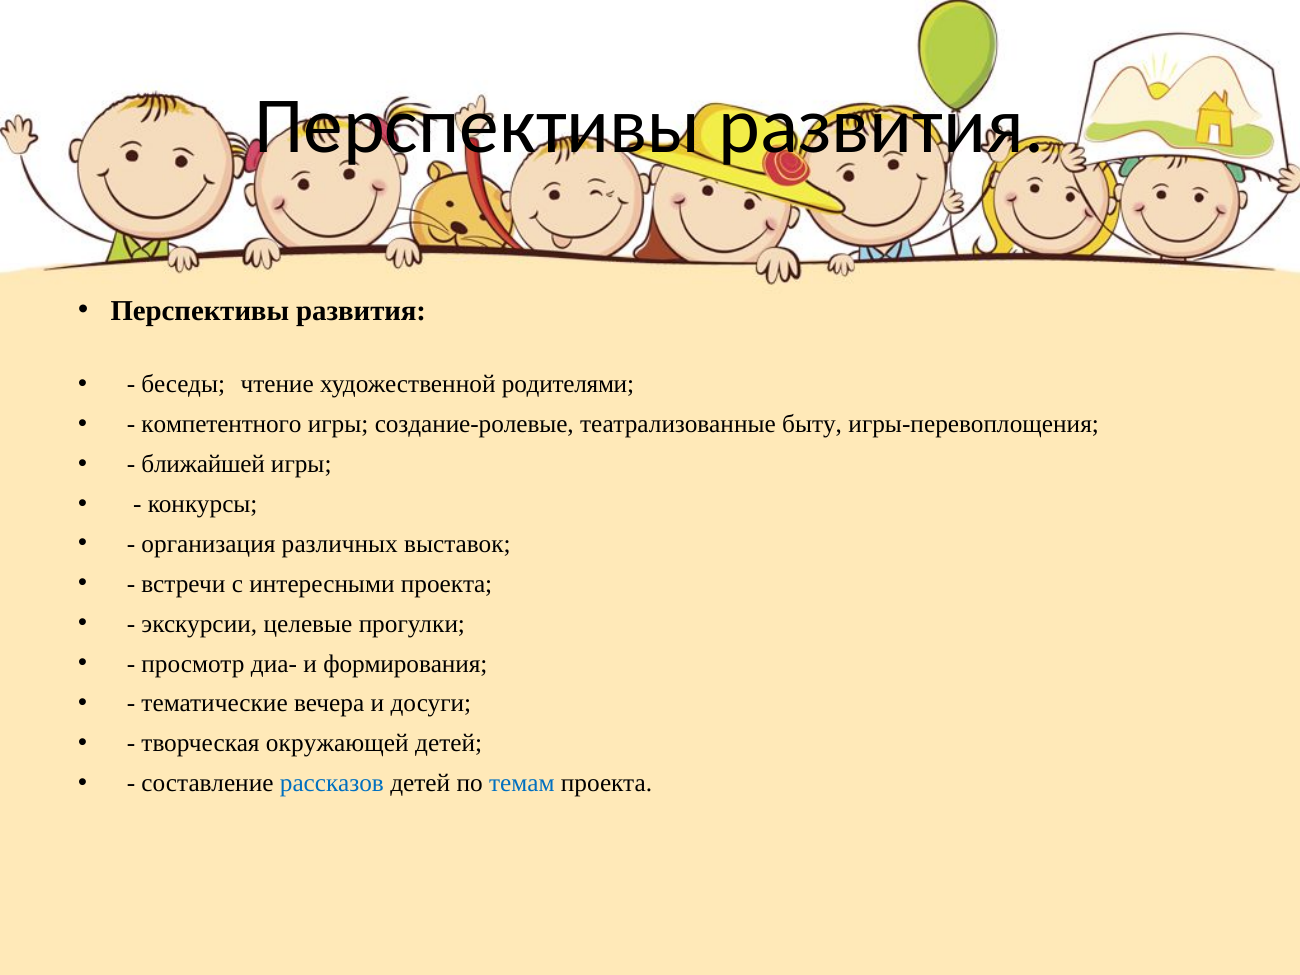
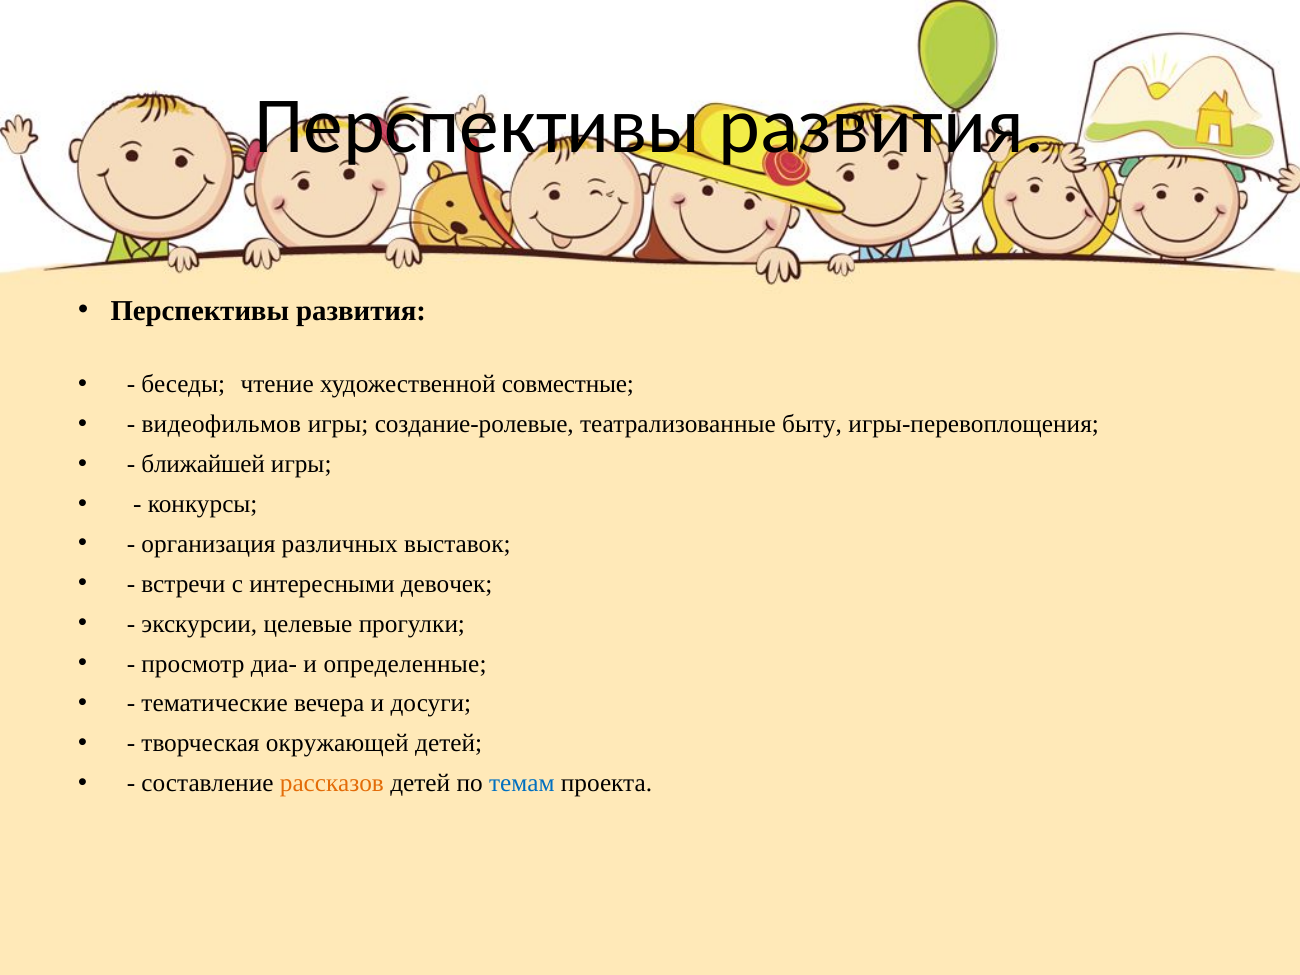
родителями: родителями -> совместные (568, 384)
компетентного: компетентного -> видеофильмов (221, 424)
интересными проекта: проекта -> девочек (447, 584)
формирования: формирования -> определенные (405, 664)
рассказов colour: blue -> orange (332, 783)
